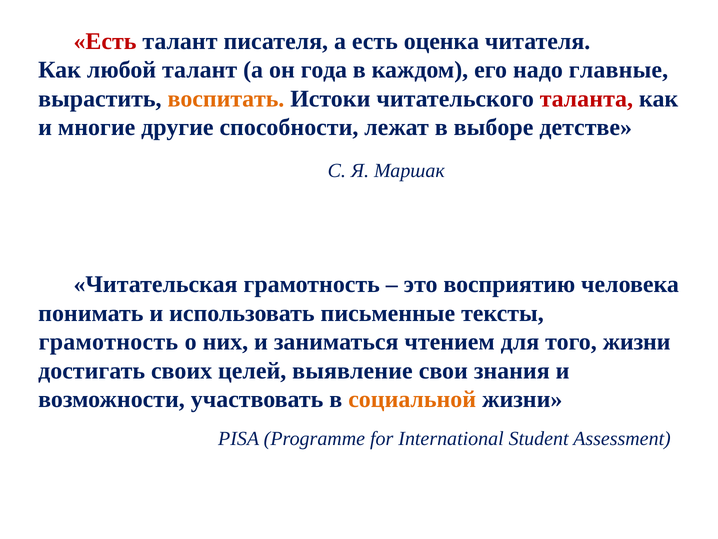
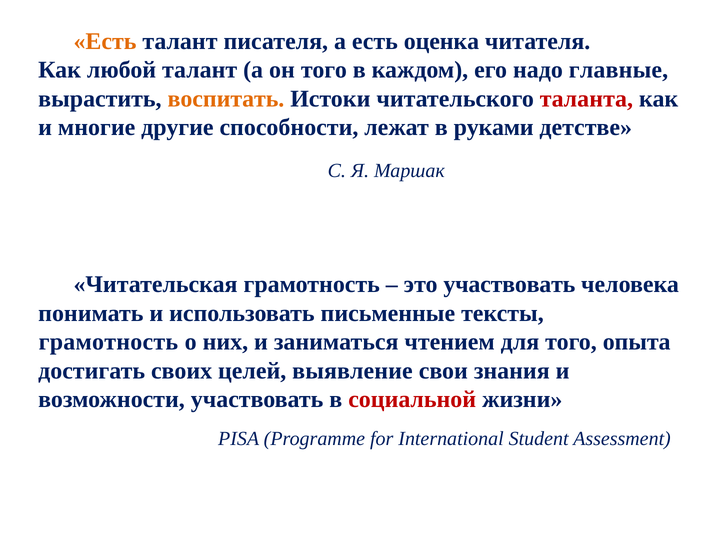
Есть colour: red -> orange (105, 41)
он года: года -> того (324, 70)
выборе: выборе -> руками (494, 127)
это восприятию: восприятию -> участвовать (509, 284)
того жизни: жизни -> опыта (637, 342)
социальной colour: orange -> red (412, 399)
